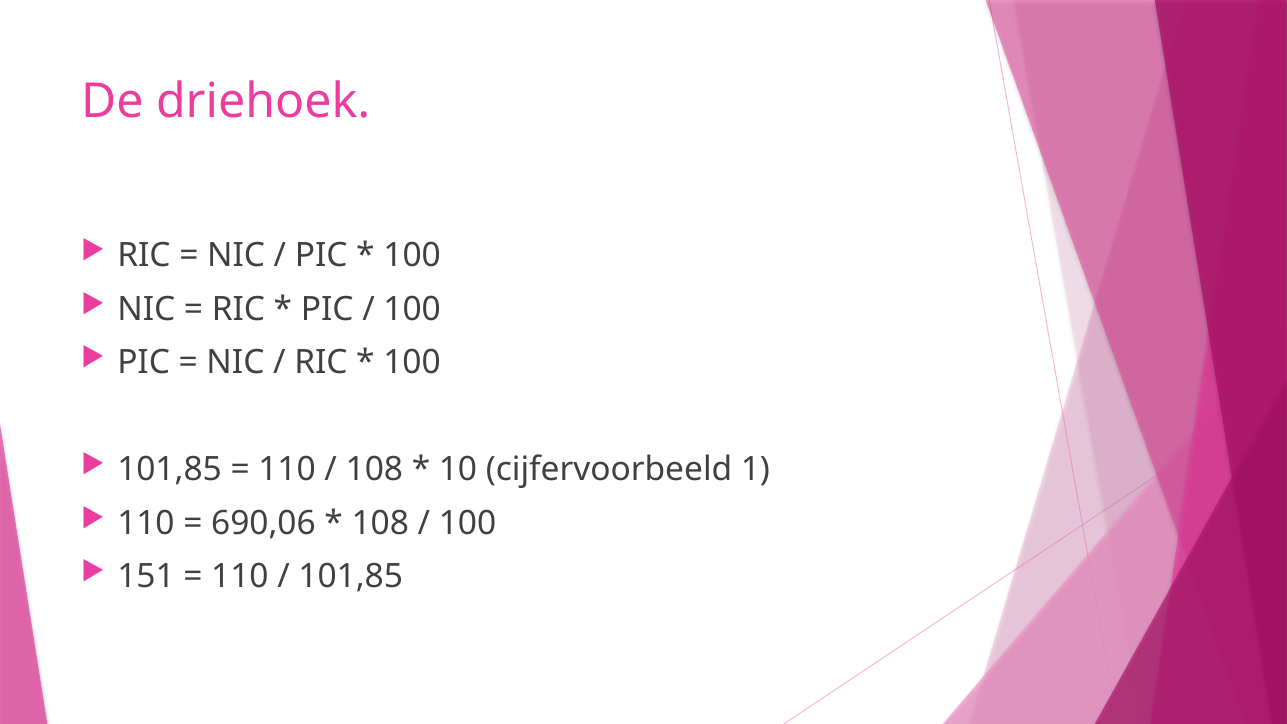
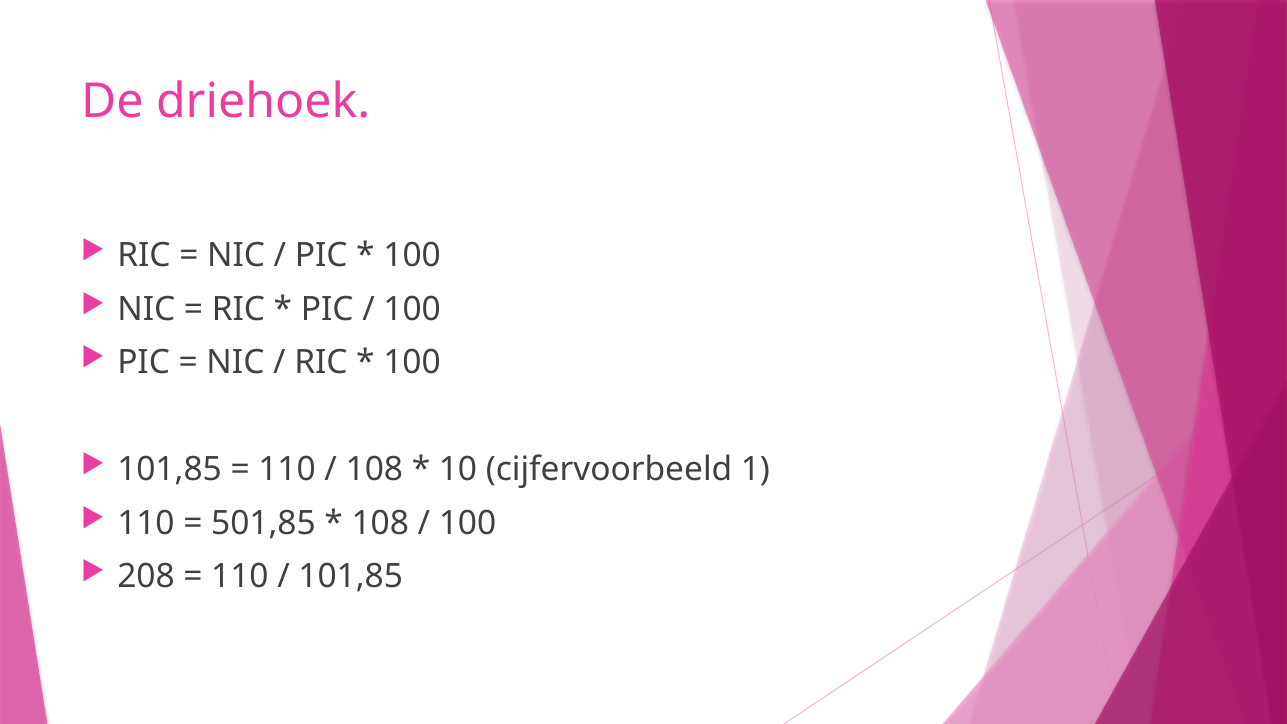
690,06: 690,06 -> 501,85 (263, 523)
151: 151 -> 208 (146, 577)
